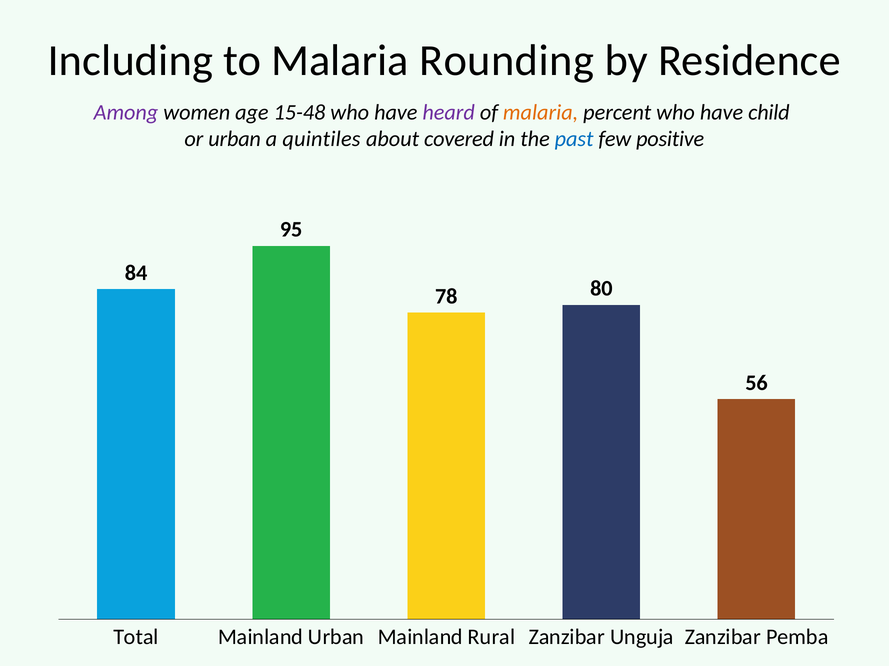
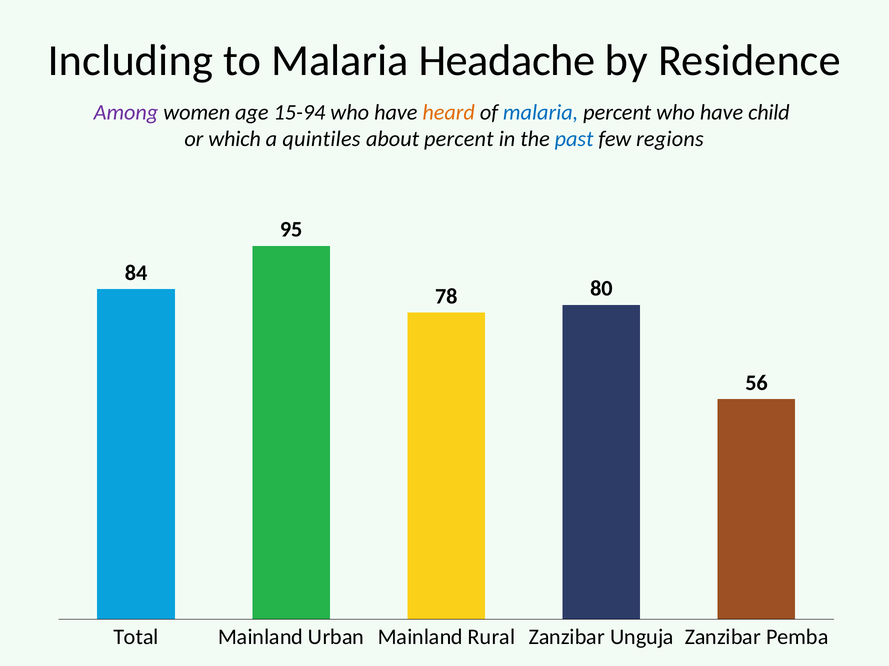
Rounding: Rounding -> Headache (507, 61)
15-48: 15-48 -> 15-94 (299, 113)
heard colour: purple -> orange (449, 113)
malaria colour: orange -> blue (541, 113)
or urban: urban -> which (235, 139)
about covered: covered -> percent (459, 139)
positive: positive -> regions (670, 139)
